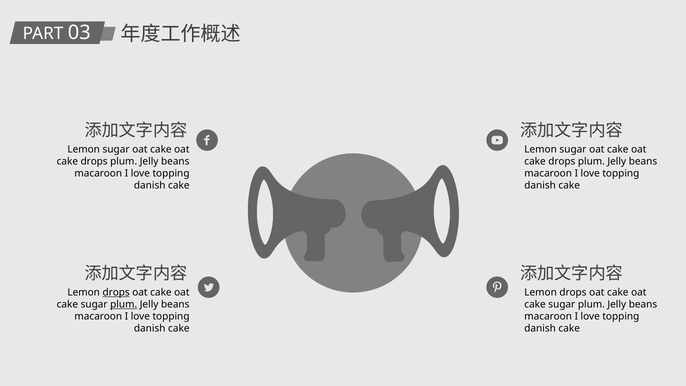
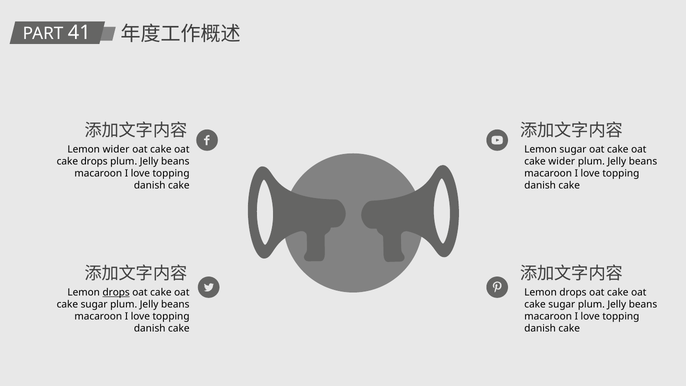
03: 03 -> 41 (79, 33)
sugar: sugar -> wider (116, 149)
drops: drops -> wider (562, 161)
plum underline: present -> none (124, 304)
